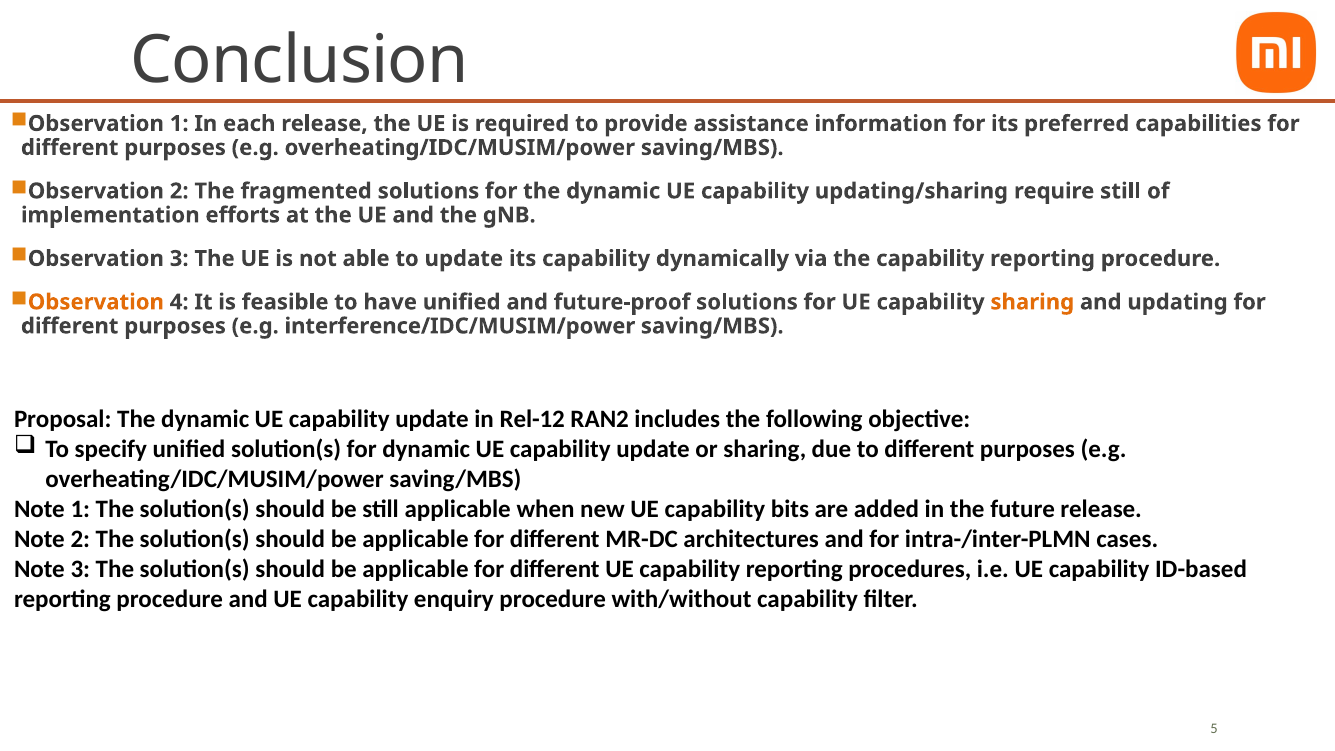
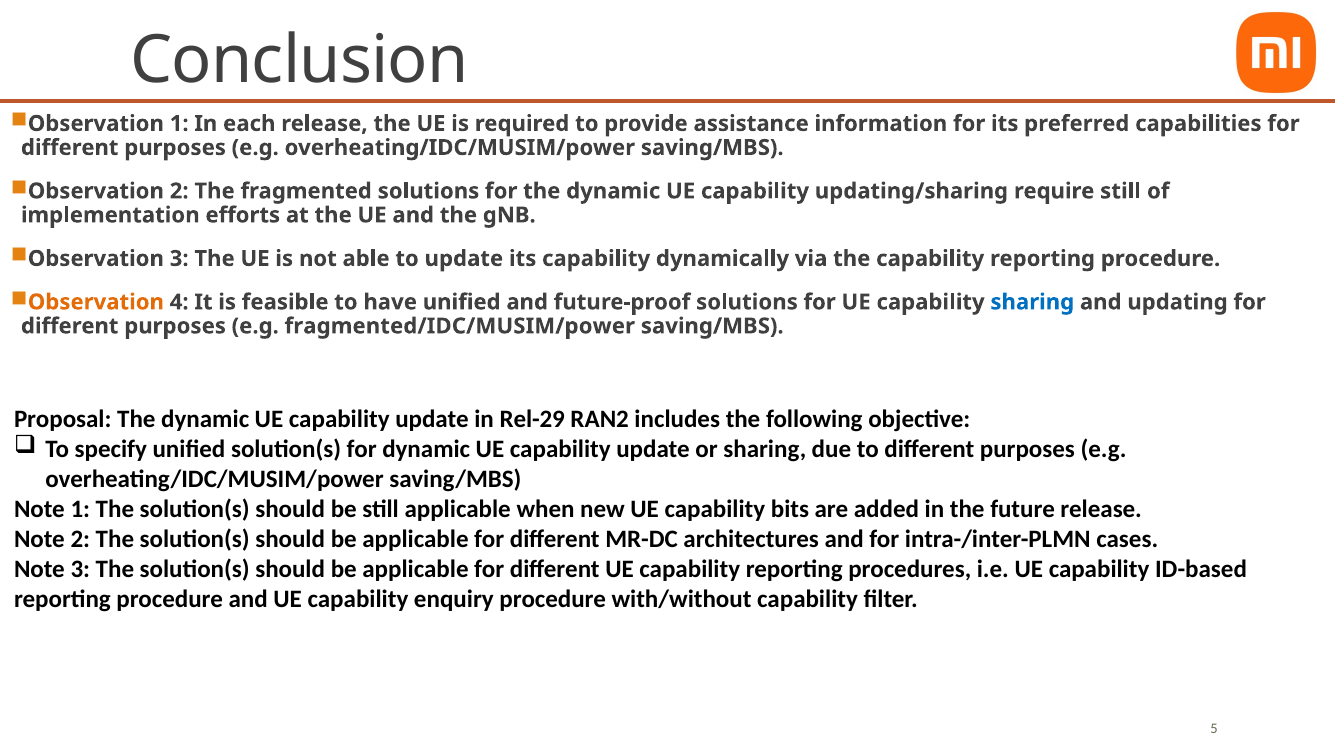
sharing colour: orange -> blue (1032, 302)
interference/IDC/MUSIM/power: interference/IDC/MUSIM/power -> fragmented/IDC/MUSIM/power (460, 326)
Rel-12: Rel-12 -> Rel-29 (532, 419)
